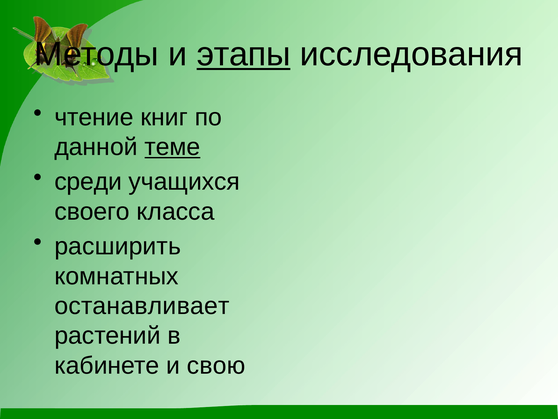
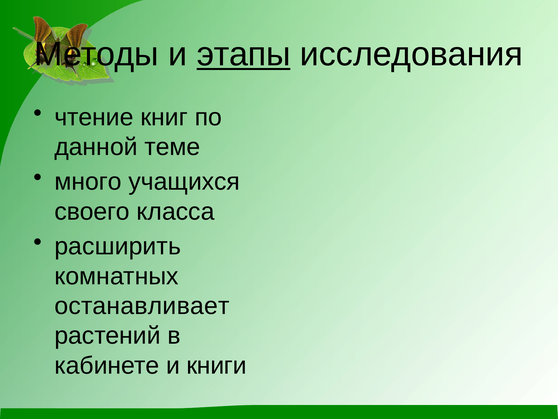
теме underline: present -> none (173, 147)
среди: среди -> много (88, 182)
свою: свою -> книги (216, 365)
